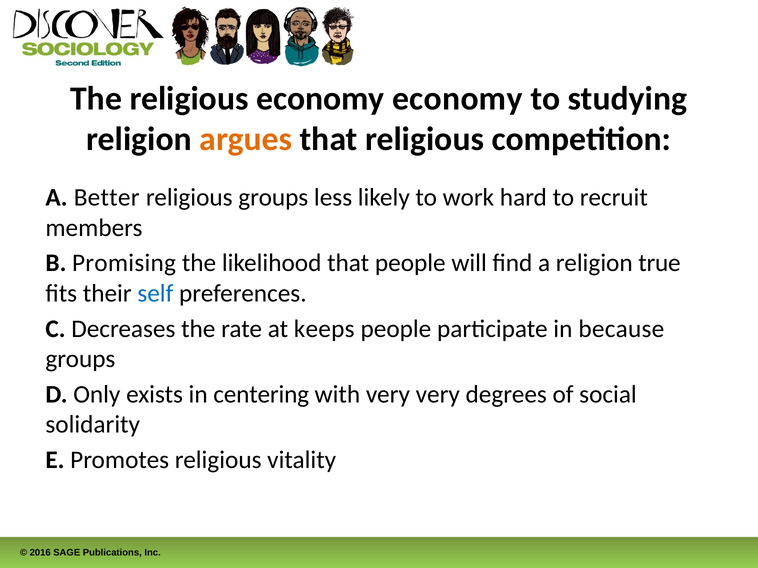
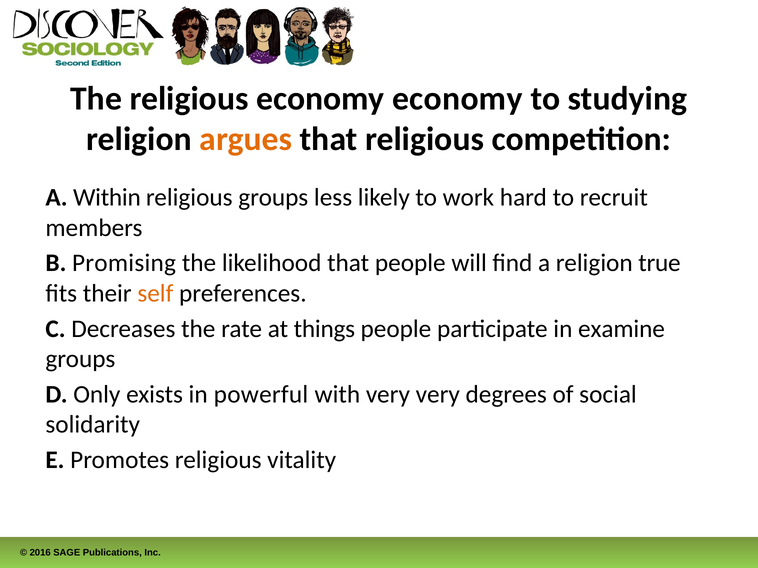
Better: Better -> Within (107, 198)
self colour: blue -> orange (155, 294)
keeps: keeps -> things (324, 329)
because: because -> examine (622, 329)
centering: centering -> powerful (261, 395)
